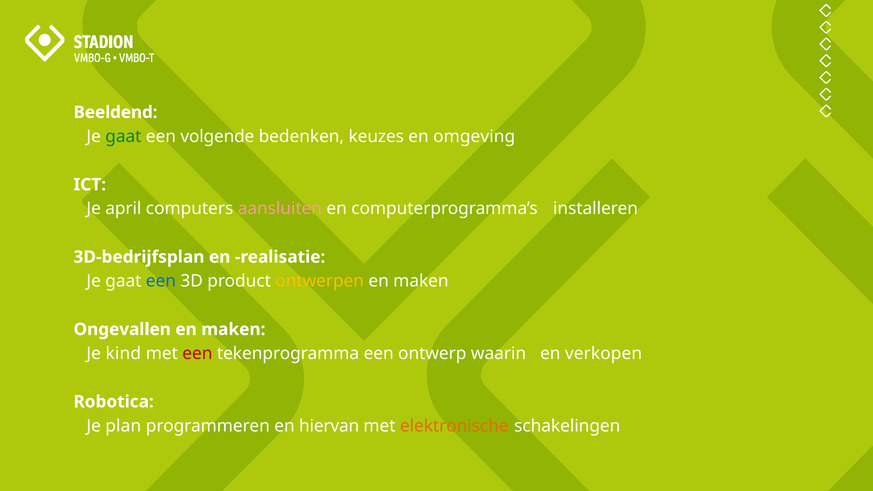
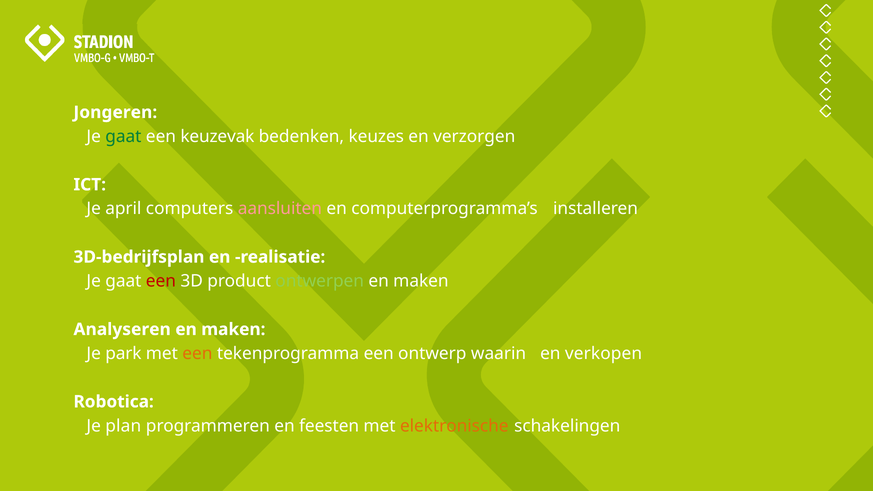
Beeldend: Beeldend -> Jongeren (115, 112)
volgende: volgende -> keuzevak (217, 136)
omgeving: omgeving -> verzorgen (474, 136)
een colour: blue -> red (161, 281)
ontwerpen colour: yellow -> light green (320, 281)
Ongevallen: Ongevallen -> Analyseren (122, 329)
kind: kind -> park (123, 354)
een colour: red -> orange (197, 354)
hiervan: hiervan -> feesten (329, 426)
